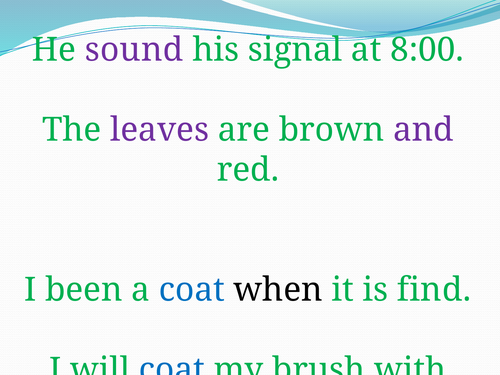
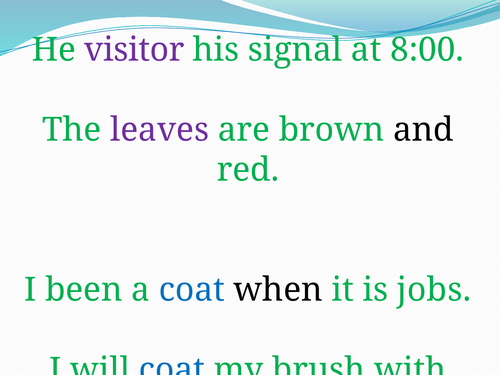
sound: sound -> visitor (134, 50)
and colour: purple -> black (423, 130)
find: find -> jobs (434, 290)
